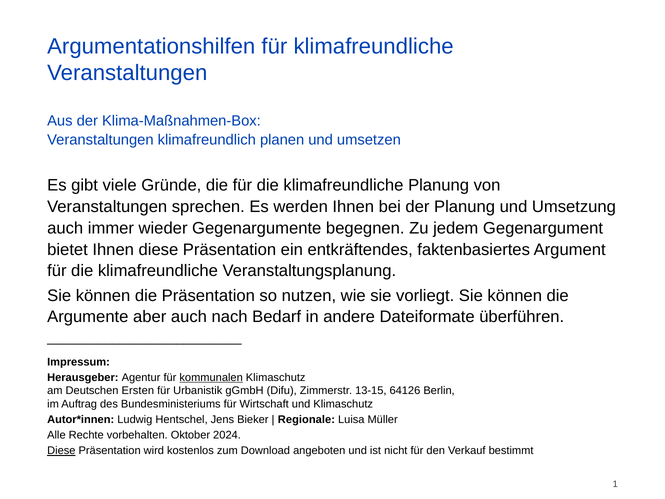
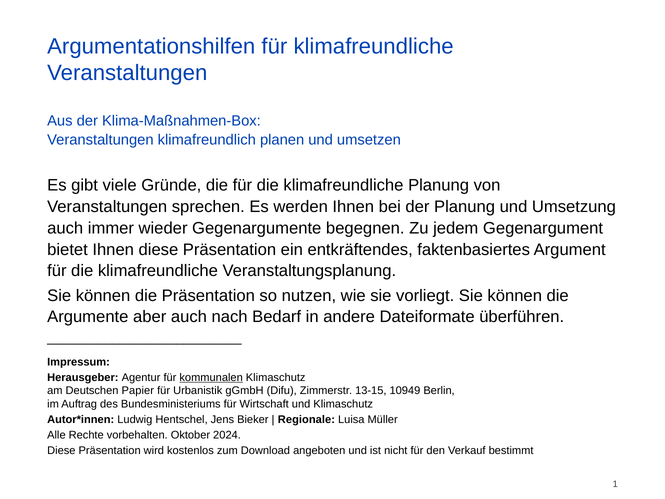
Ersten: Ersten -> Papier (138, 391)
64126: 64126 -> 10949 (405, 391)
Diese underline: present -> none (61, 450)
